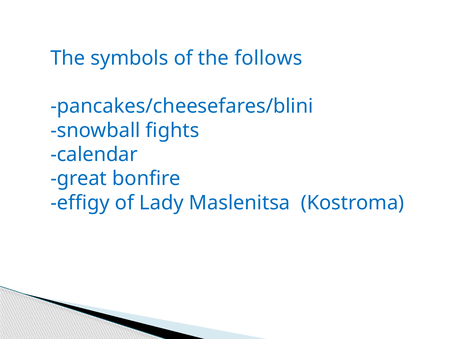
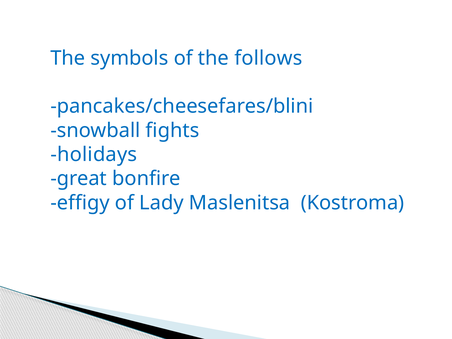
calendar: calendar -> holidays (94, 155)
